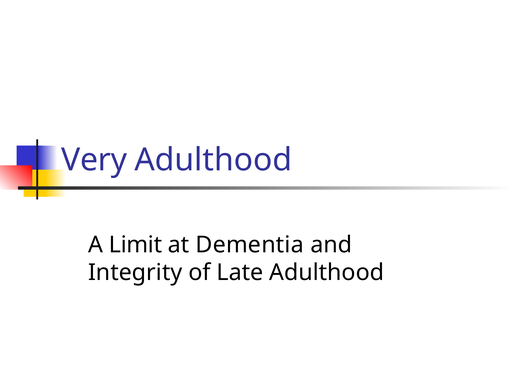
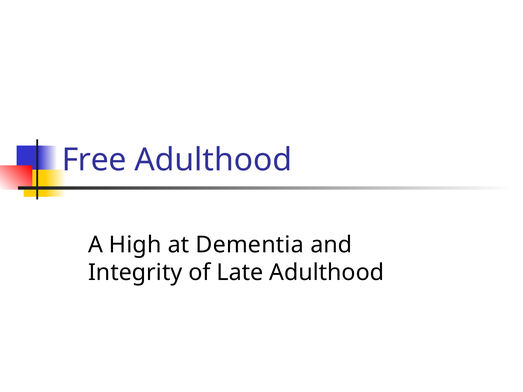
Very: Very -> Free (94, 160)
Limit: Limit -> High (135, 245)
